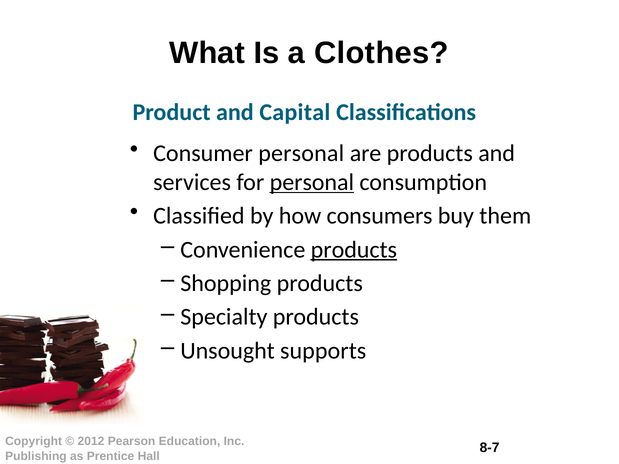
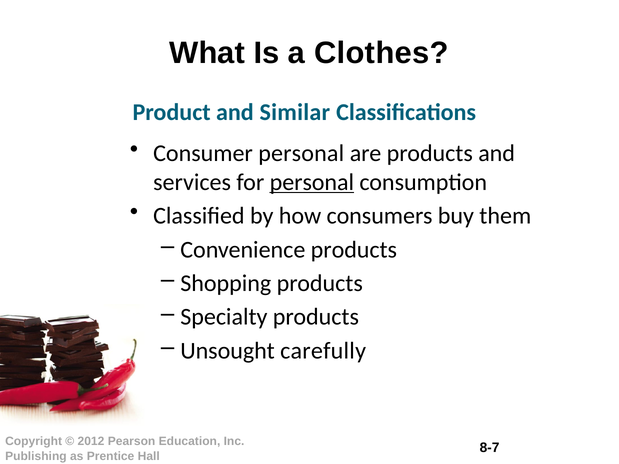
Capital: Capital -> Similar (295, 113)
products underline: present -> none (354, 250)
supports: supports -> carefully (323, 351)
